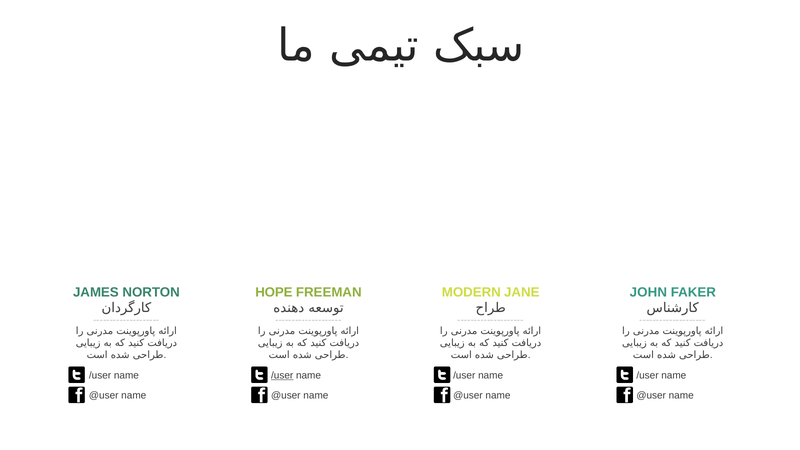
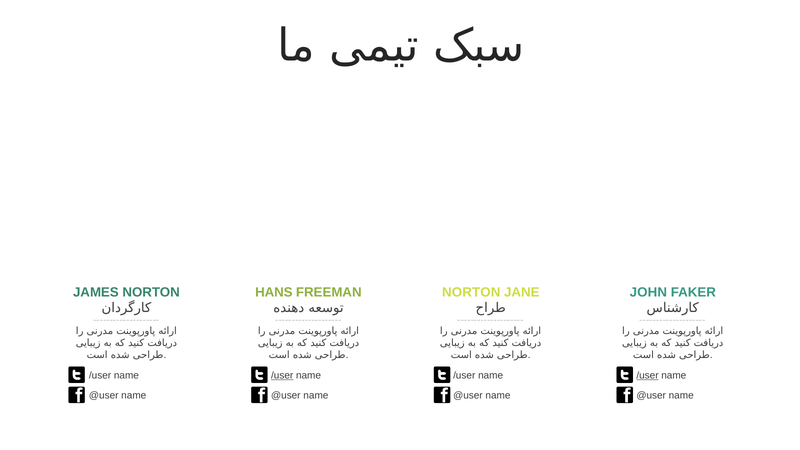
HOPE: HOPE -> HANS (274, 292)
MODERN: MODERN -> NORTON (471, 292)
/user underline: none -> present (648, 375)
